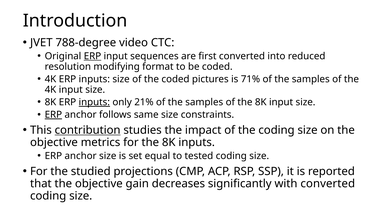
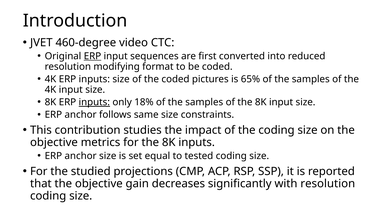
788-degree: 788-degree -> 460-degree (86, 43)
71%: 71% -> 65% (250, 79)
21%: 21% -> 18% (144, 102)
ERP underline: present -> none (53, 115)
contribution underline: present -> none (88, 130)
with converted: converted -> resolution (328, 183)
